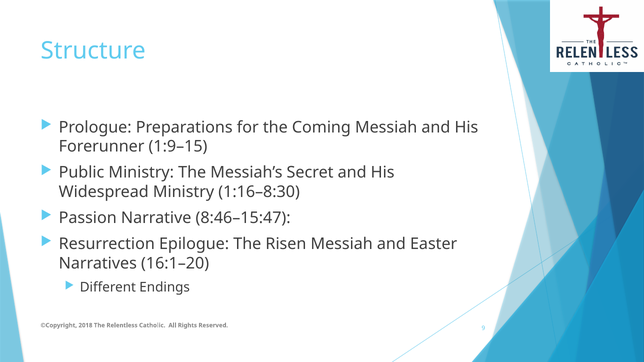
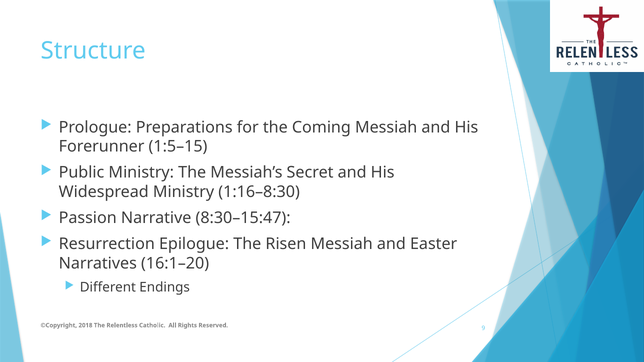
1:9–15: 1:9–15 -> 1:5–15 (178, 147)
8:46–15:47: 8:46–15:47 -> 8:30–15:47 (243, 218)
